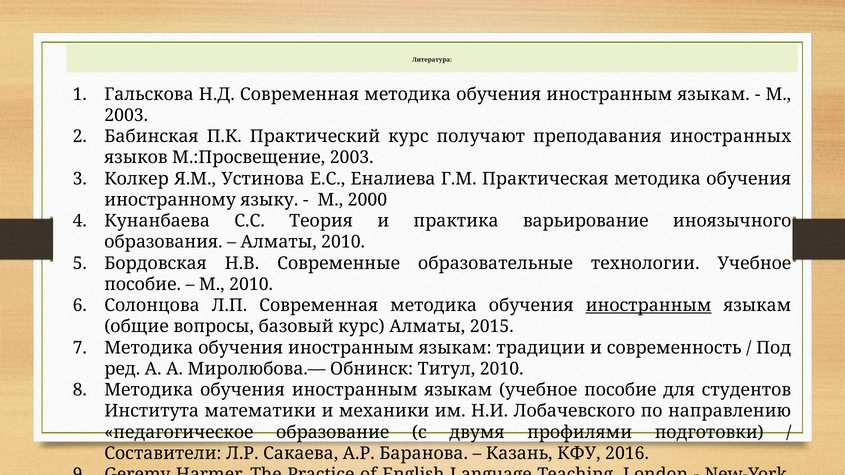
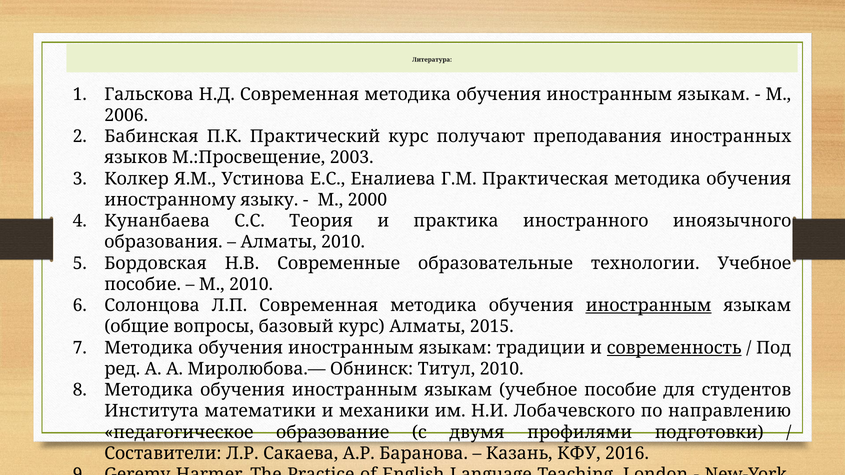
2003: 2003 -> 2006 (126, 115)
варьирование: варьирование -> иностранного (586, 221)
современность underline: none -> present (674, 348)
